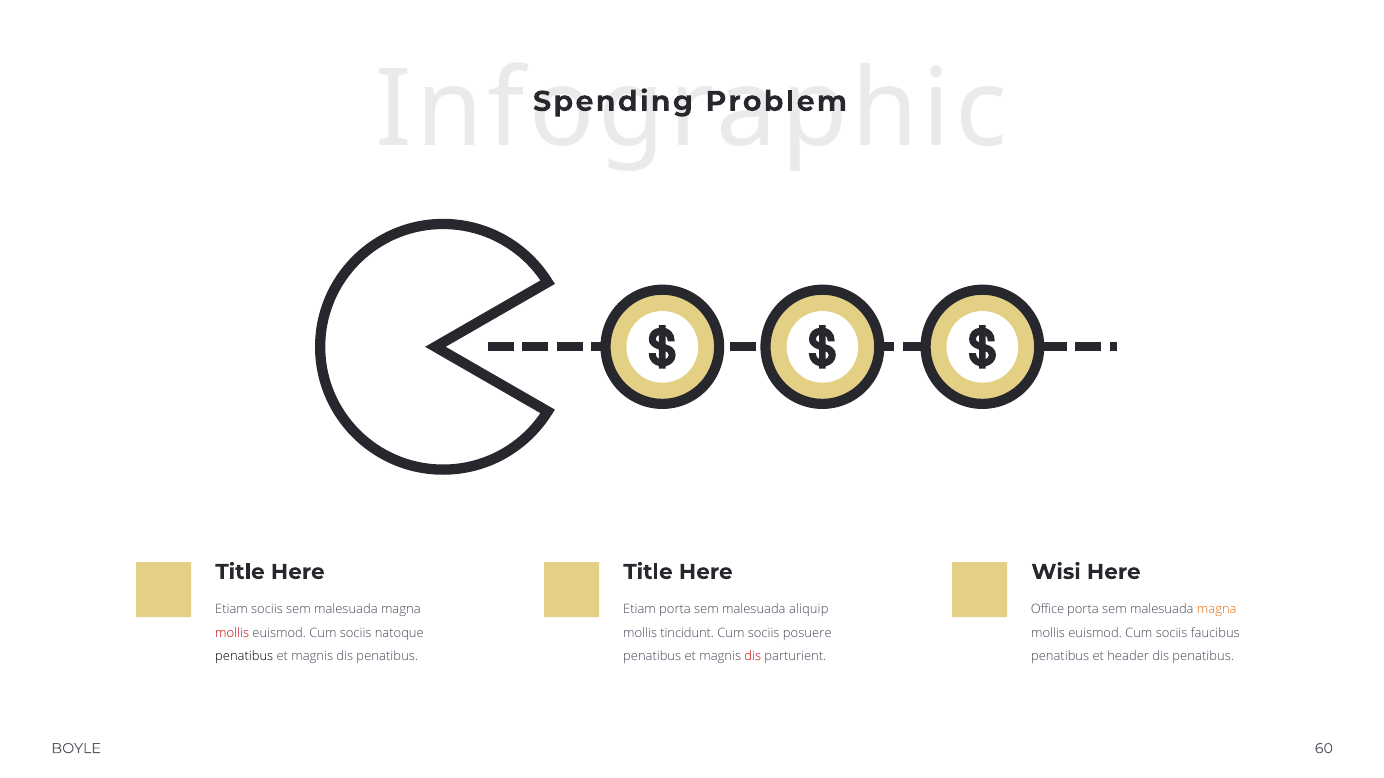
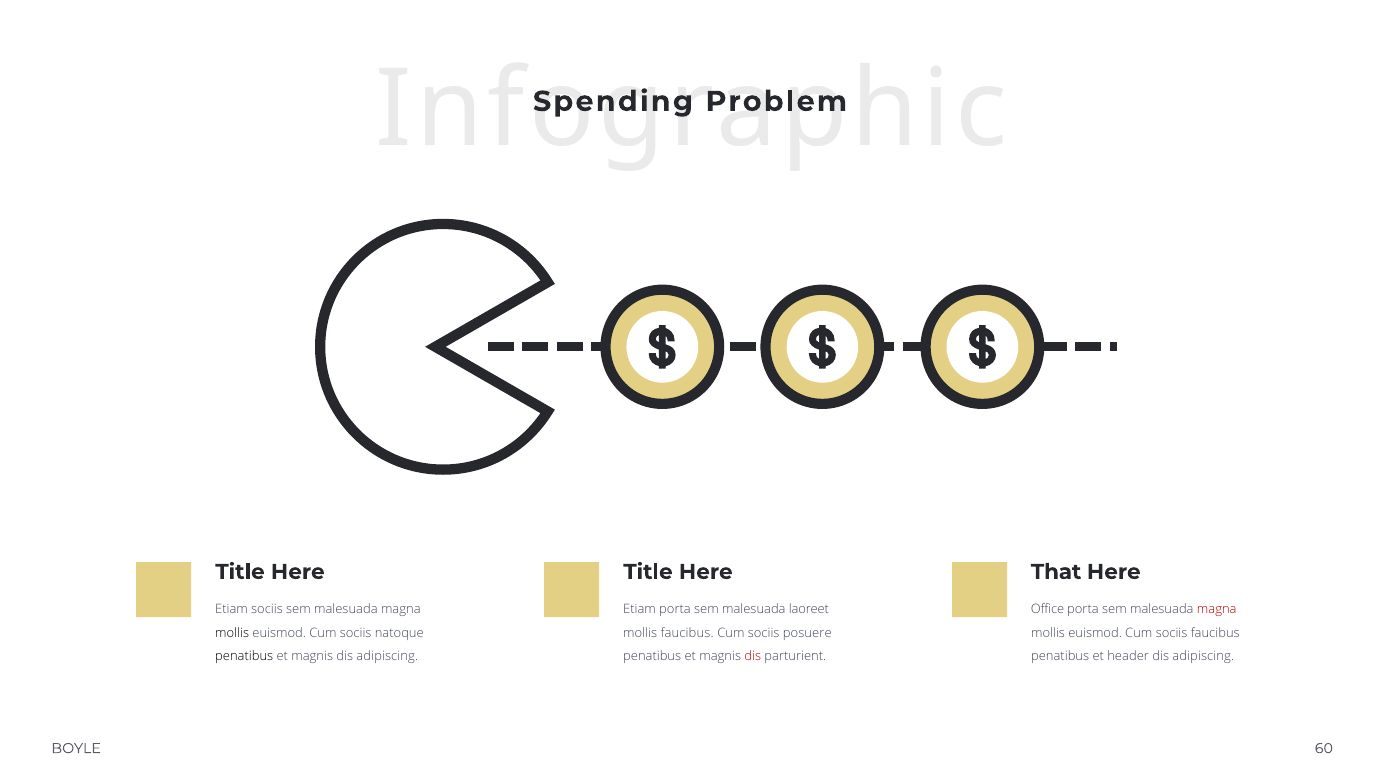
Wisi: Wisi -> That (1056, 572)
aliquip: aliquip -> laoreet (809, 610)
magna colour: orange -> red (1217, 610)
mollis colour: red -> black (232, 633)
mollis tincidunt: tincidunt -> faucibus (687, 633)
magnis dis penatibus: penatibus -> adipiscing (387, 657)
penatibus: penatibus -> adipiscing (1203, 657)
